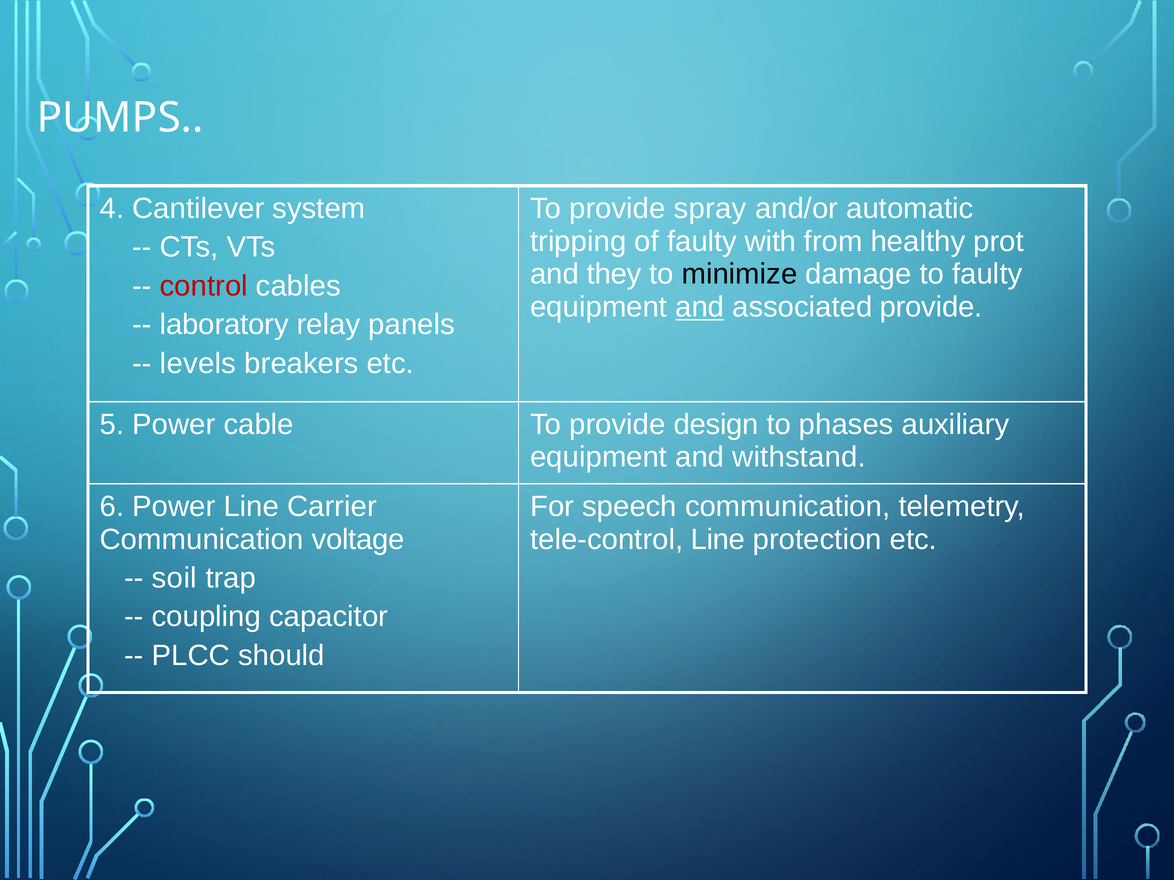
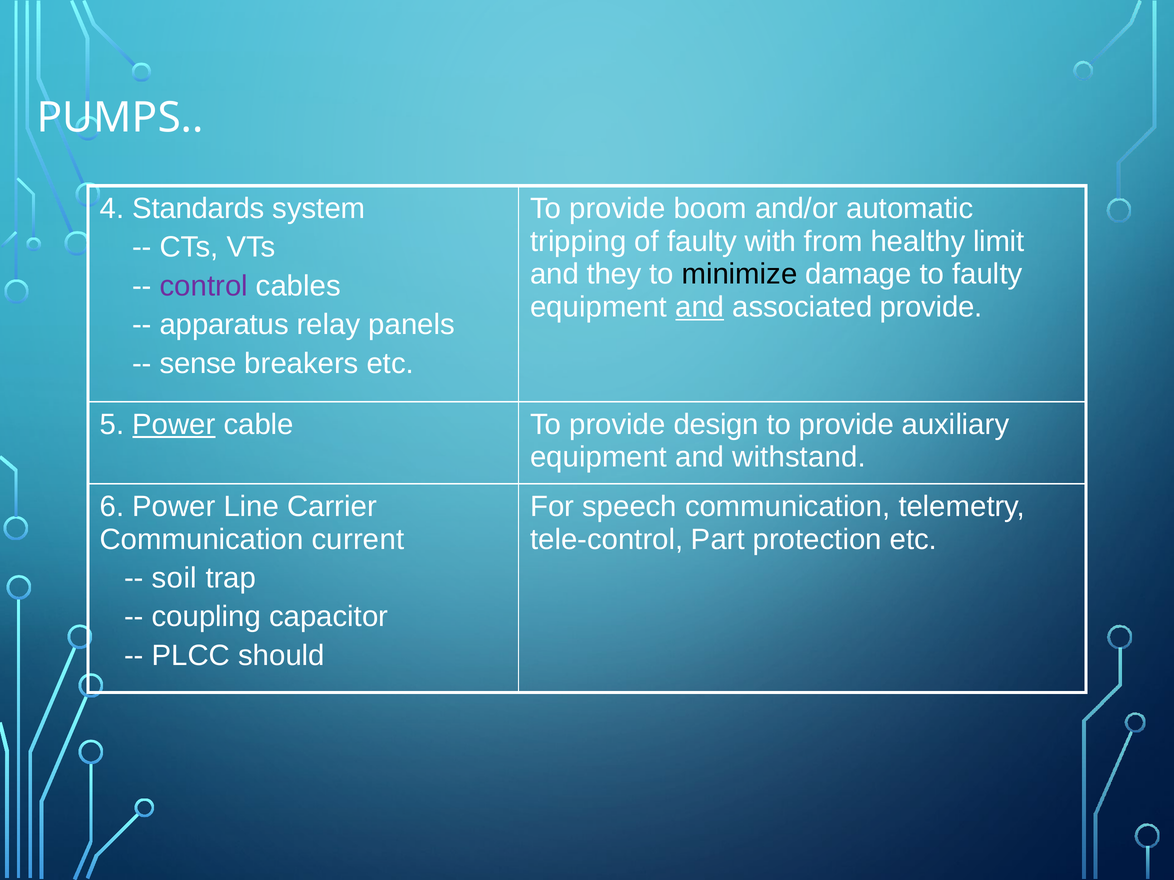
Cantilever: Cantilever -> Standards (198, 209)
spray: spray -> boom (710, 209)
prot: prot -> limit (999, 242)
control colour: red -> purple (204, 286)
laboratory: laboratory -> apparatus (224, 325)
levels: levels -> sense (198, 364)
Power underline: none -> present (174, 425)
phases: phases -> provide (846, 425)
voltage: voltage -> current (358, 540)
tele-control Line: Line -> Part (718, 540)
